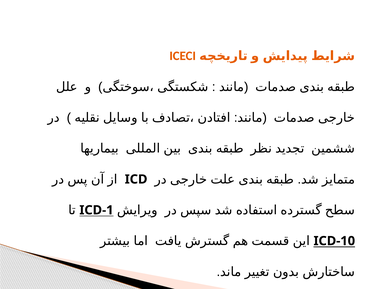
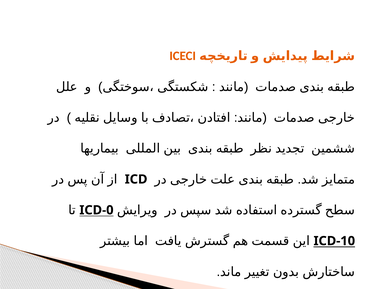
ICD-1: ICD-1 -> ICD-0 (96, 210)
